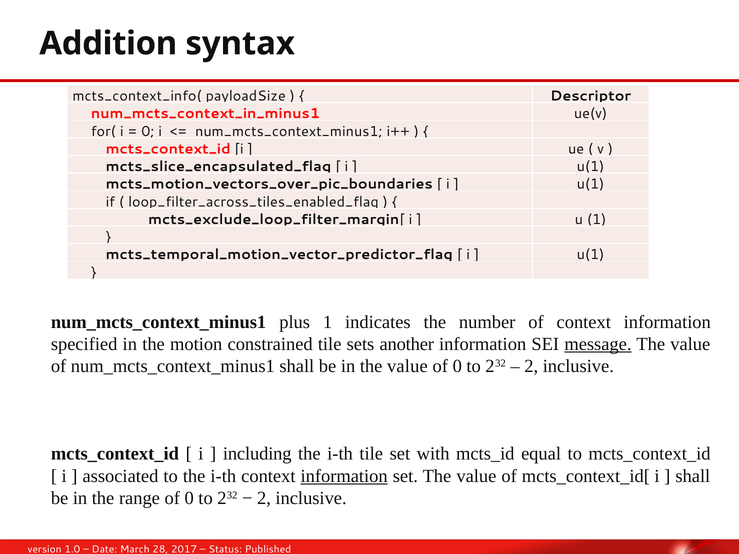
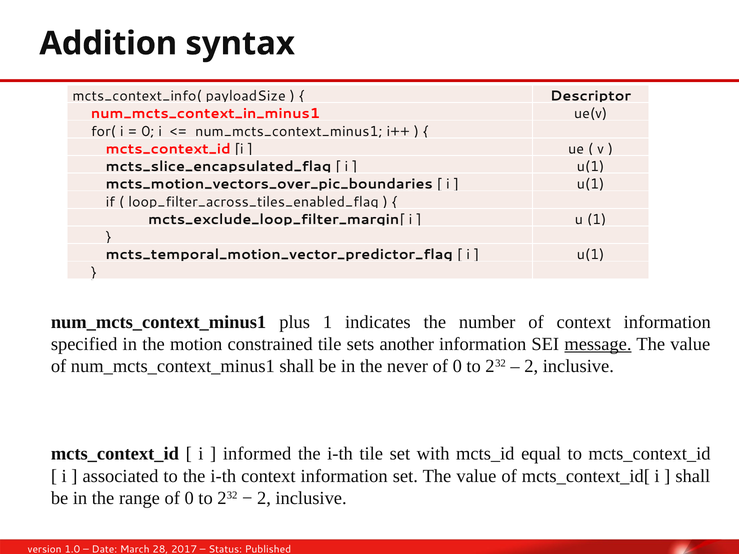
in the value: value -> never (407, 367)
including: including -> informed (257, 454)
information underline: present -> none (344, 476)
